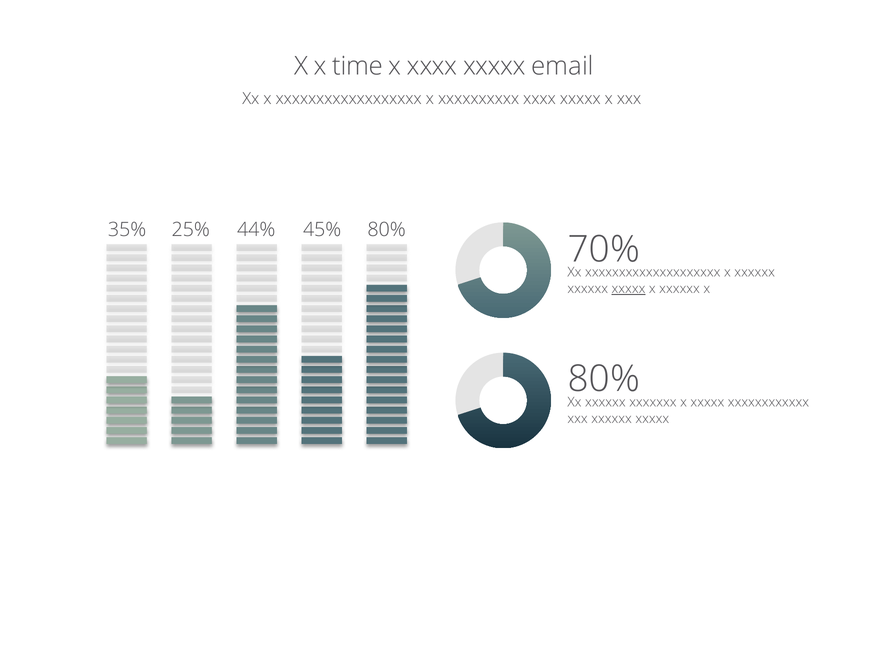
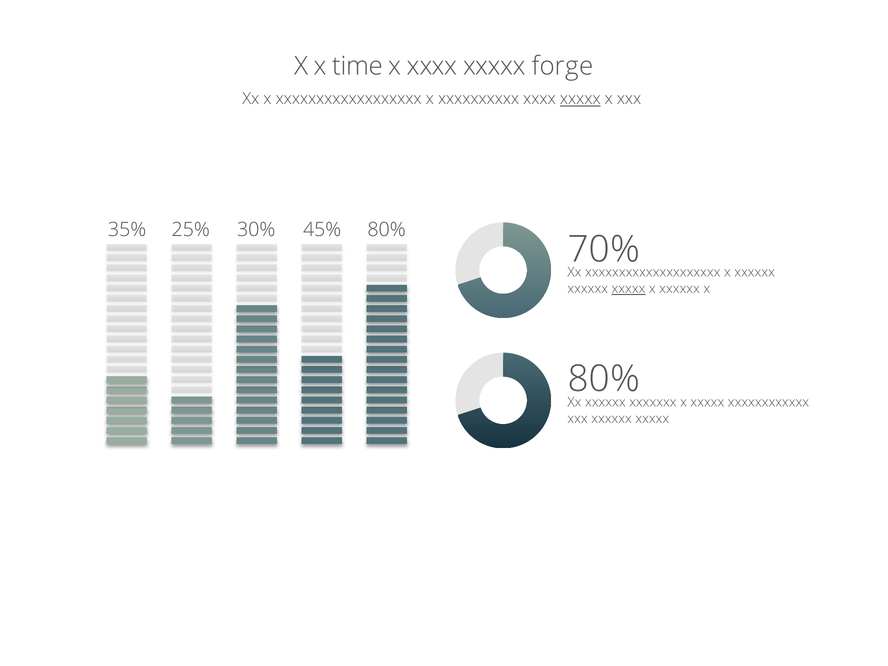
email: email -> forge (562, 66)
xxxxx underline: none -> present (580, 99)
44%: 44% -> 30% (256, 230)
